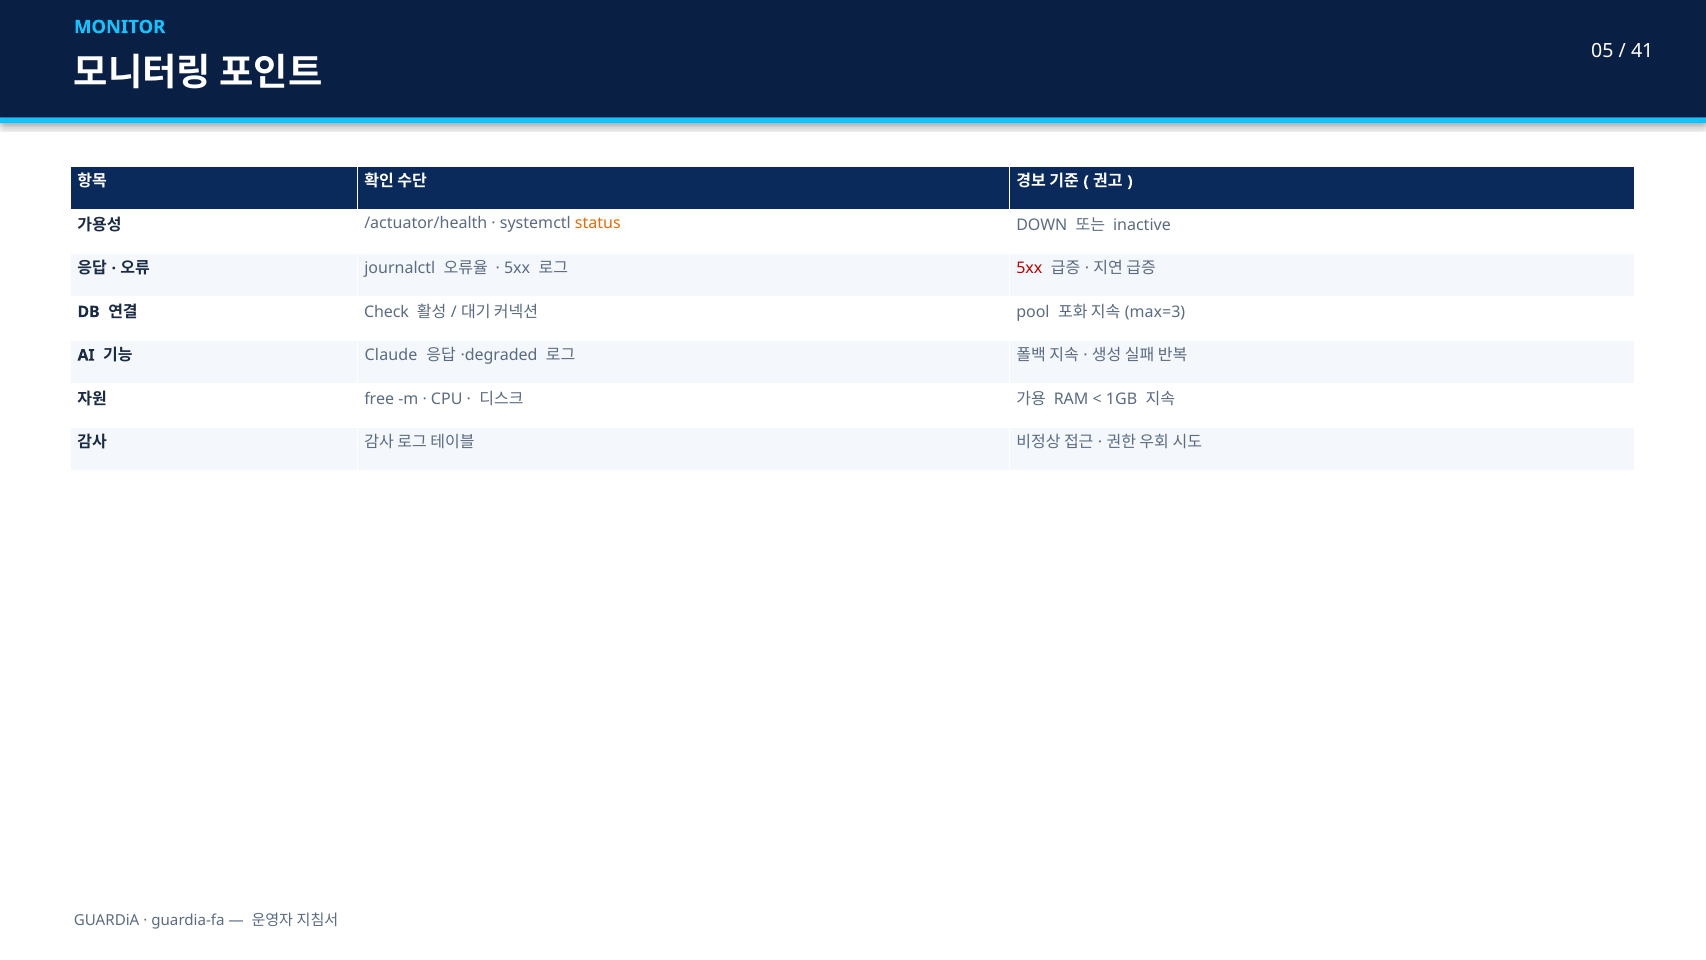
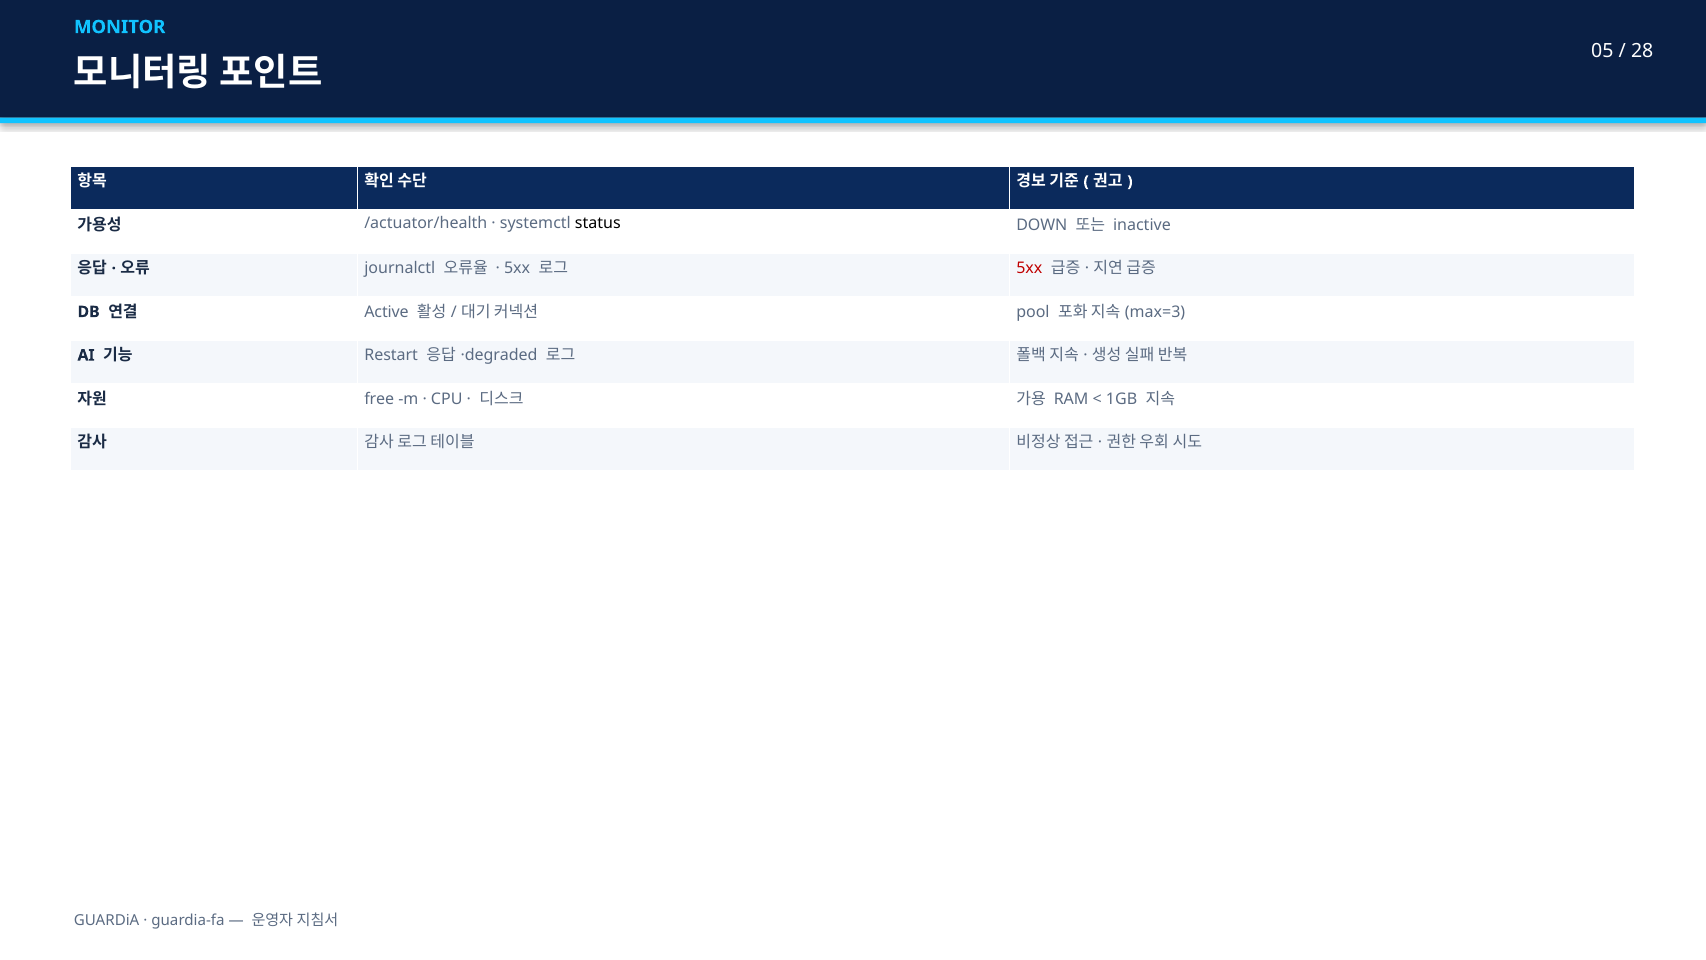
41: 41 -> 28 (1642, 51)
status colour: orange -> black (598, 223)
Check: Check -> Active (387, 312)
Claude: Claude -> Restart (391, 355)
